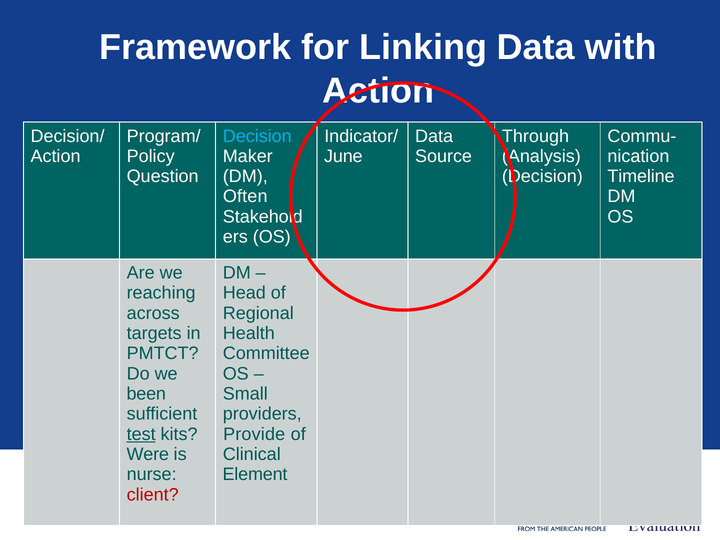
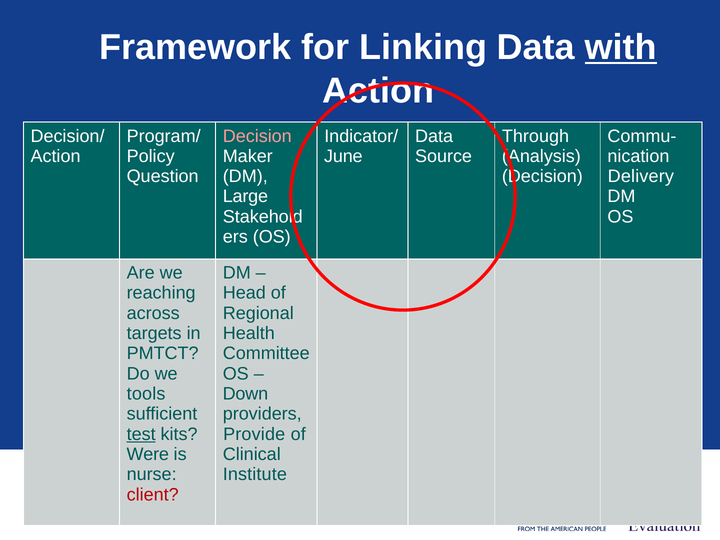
with underline: none -> present (621, 48)
Decision colour: light blue -> pink (257, 136)
Timeline: Timeline -> Delivery (641, 176)
Often: Often -> Large (245, 197)
been: been -> tools (146, 394)
Small: Small -> Down (245, 394)
Element: Element -> Institute (255, 474)
